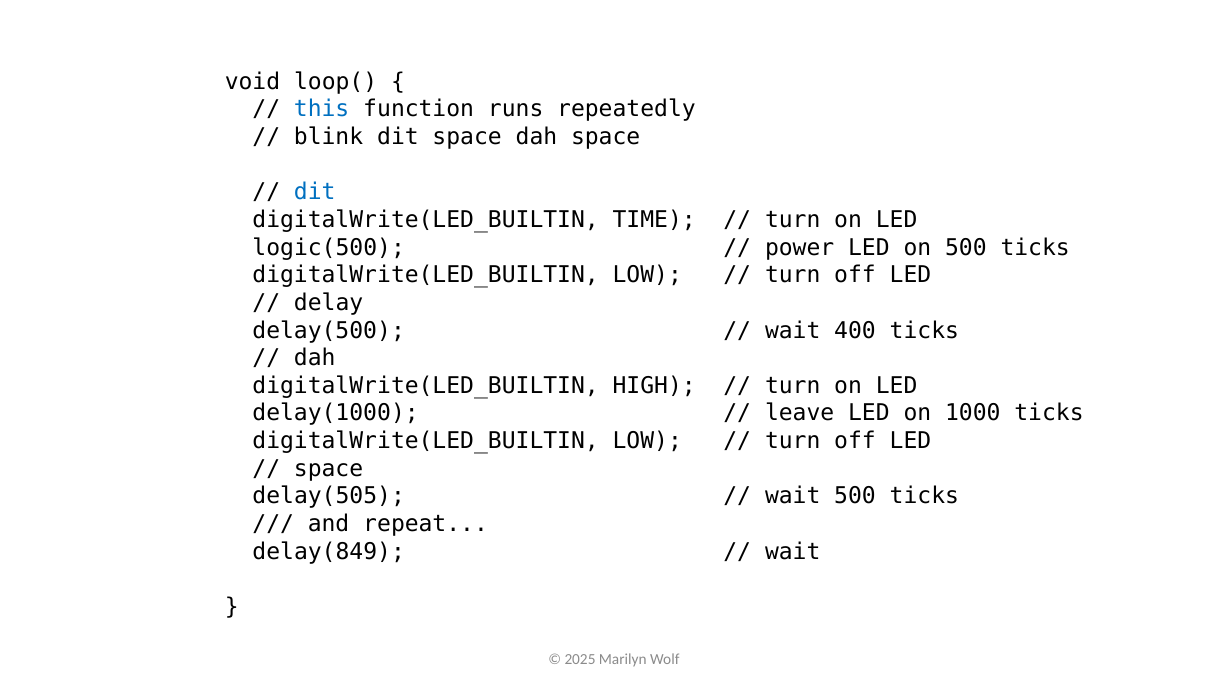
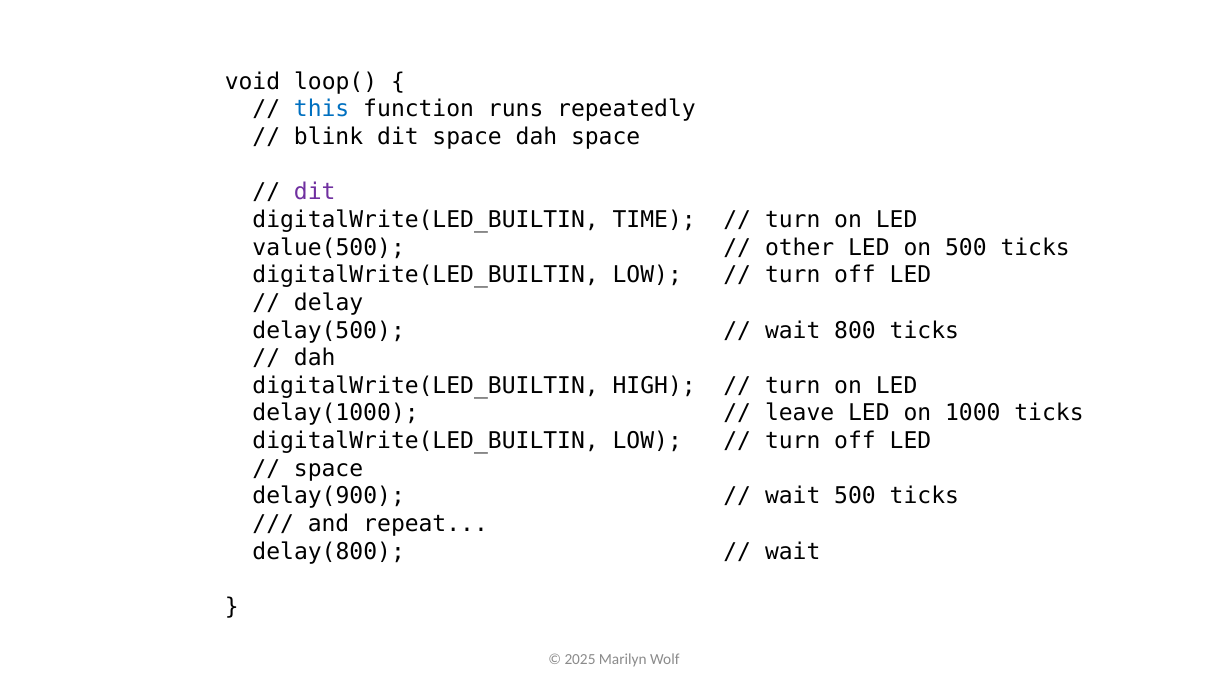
dit colour: blue -> purple (315, 192)
logic(500: logic(500 -> value(500 (329, 247)
power: power -> other (800, 247)
400: 400 -> 800 (855, 330)
delay(505: delay(505 -> delay(900 (329, 496)
delay(849: delay(849 -> delay(800 (329, 551)
